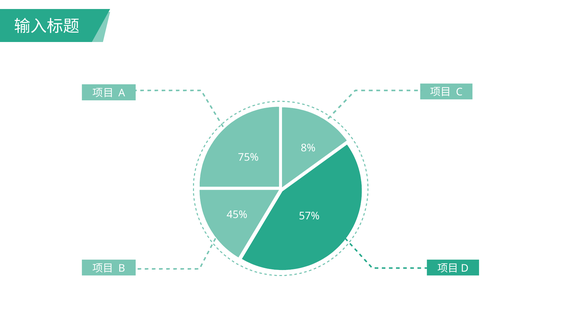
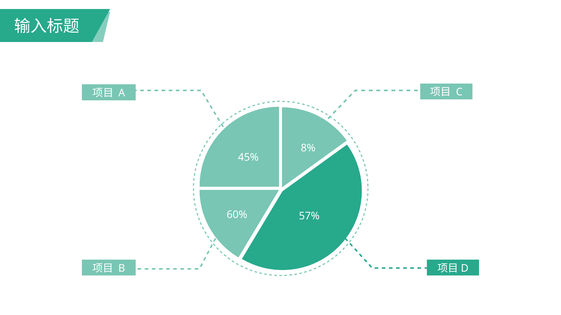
75%: 75% -> 45% (248, 158)
45%: 45% -> 60% (237, 215)
